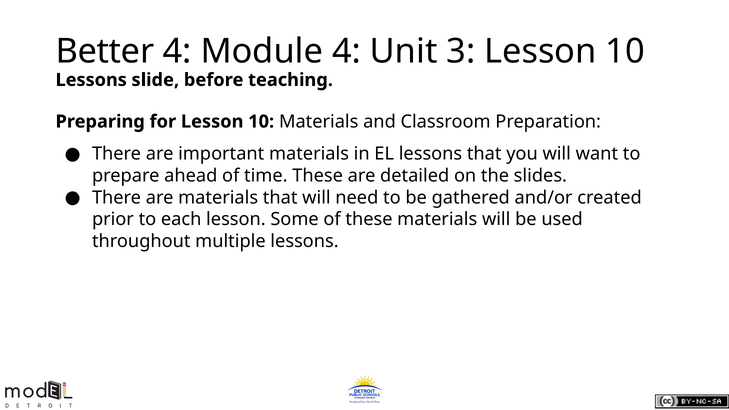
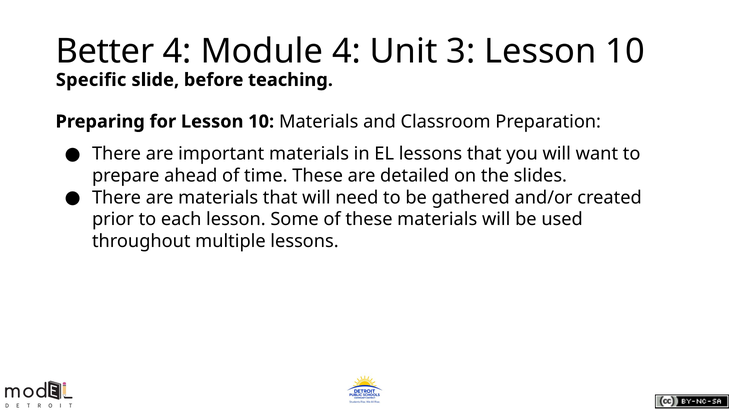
Lessons: Lessons -> Specific (91, 80)
